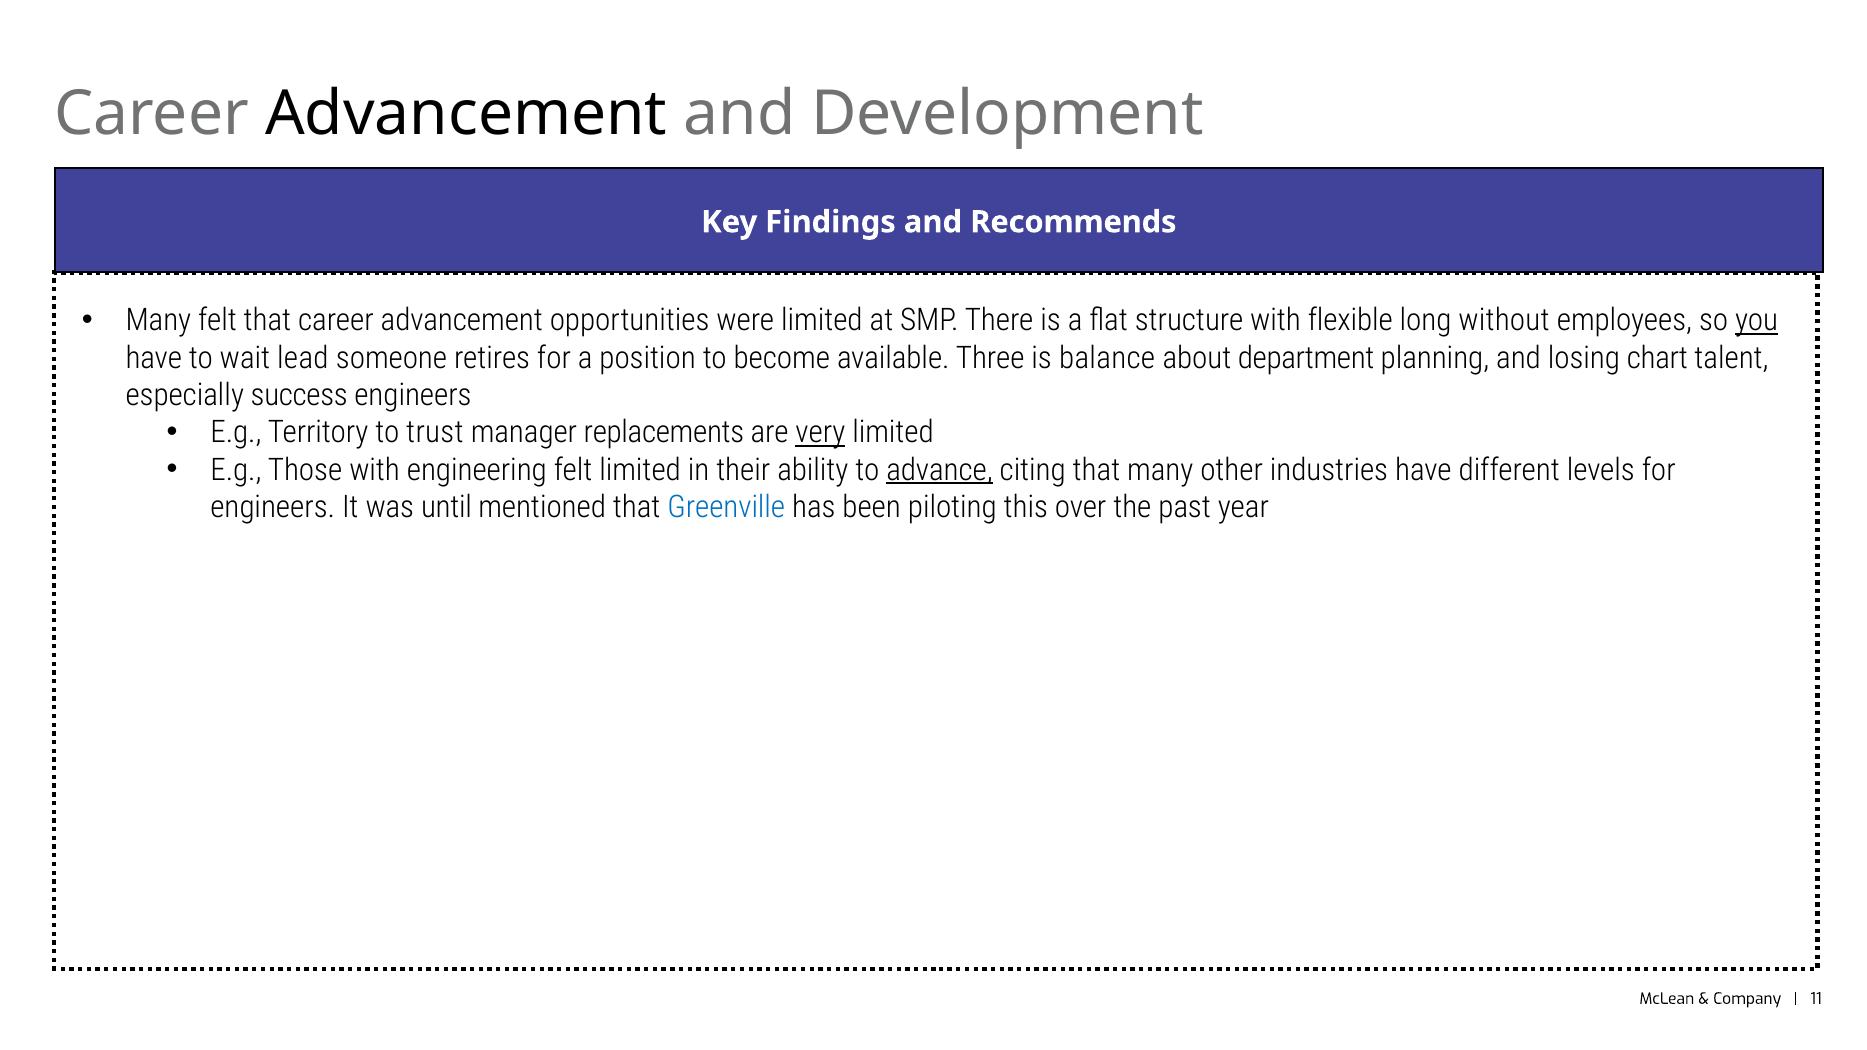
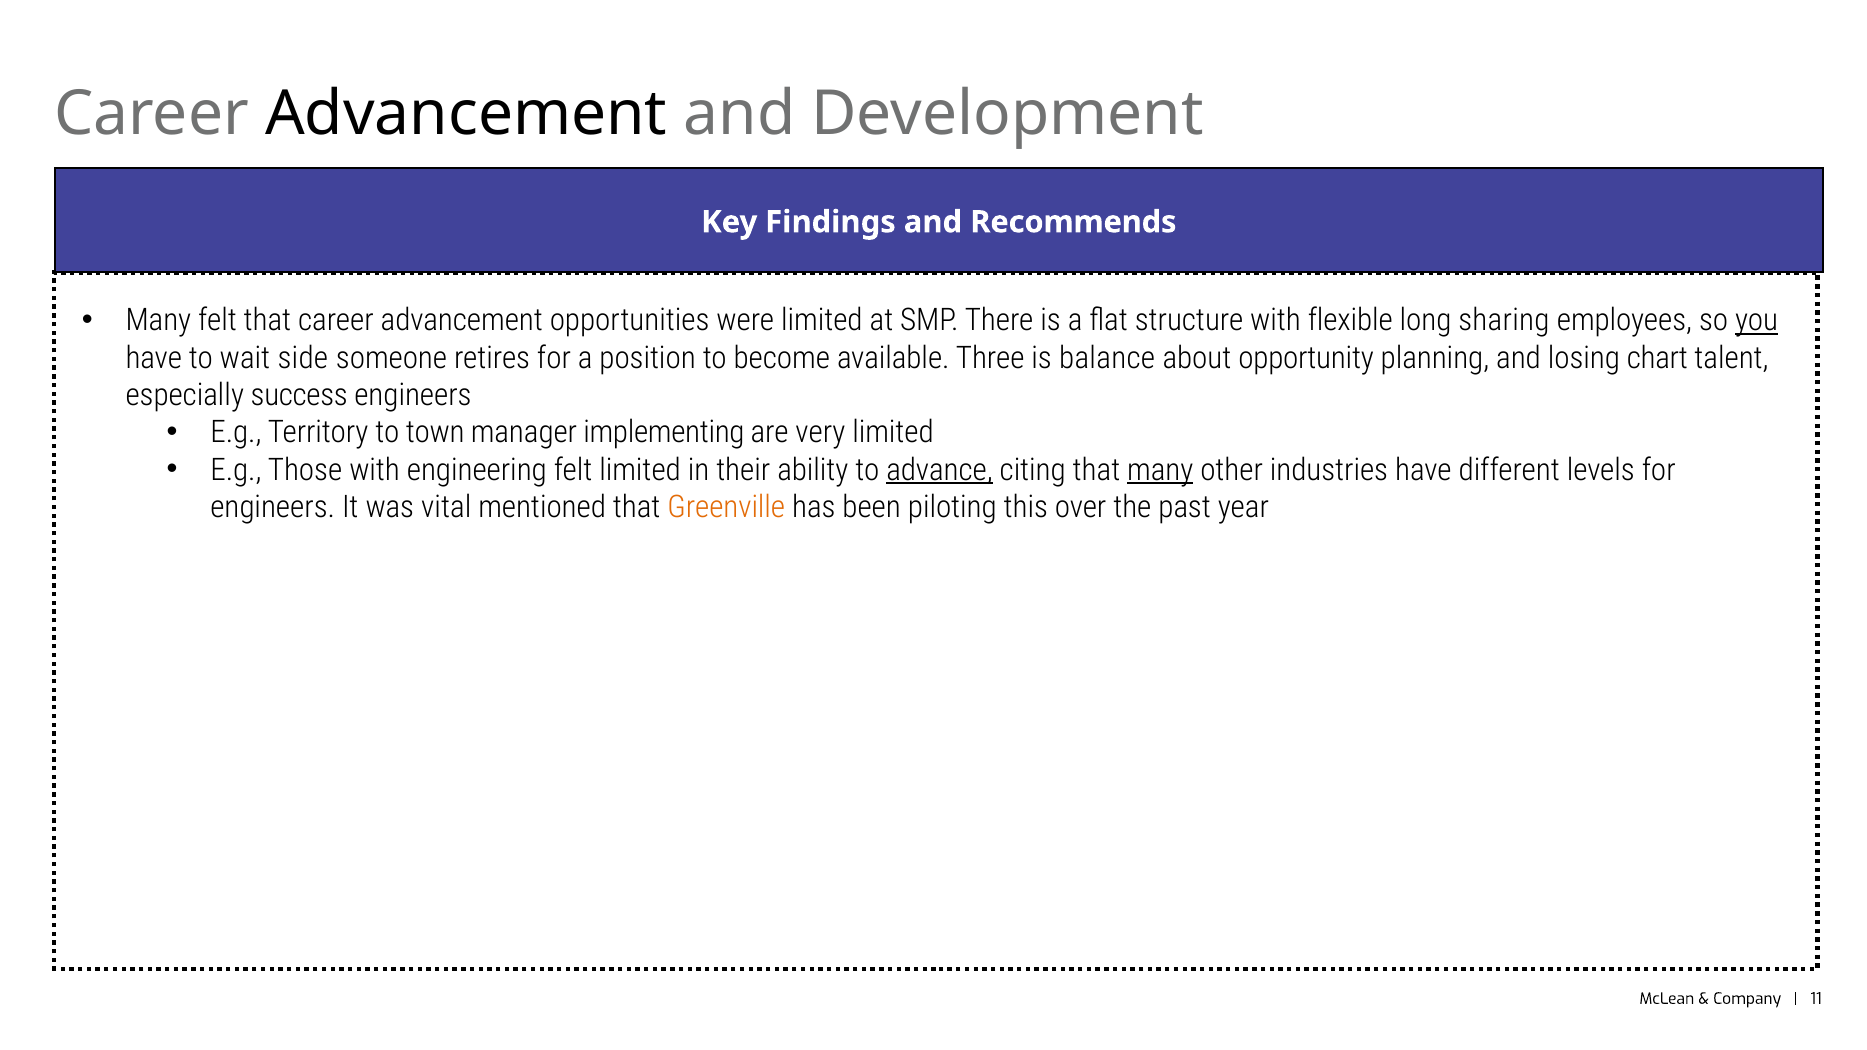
without: without -> sharing (1504, 321)
lead: lead -> side (303, 358)
department: department -> opportunity (1306, 358)
trust: trust -> town (435, 433)
replacements: replacements -> implementing (664, 433)
very underline: present -> none (820, 433)
many underline: none -> present (1160, 470)
until: until -> vital (446, 507)
Greenville colour: blue -> orange (726, 507)
